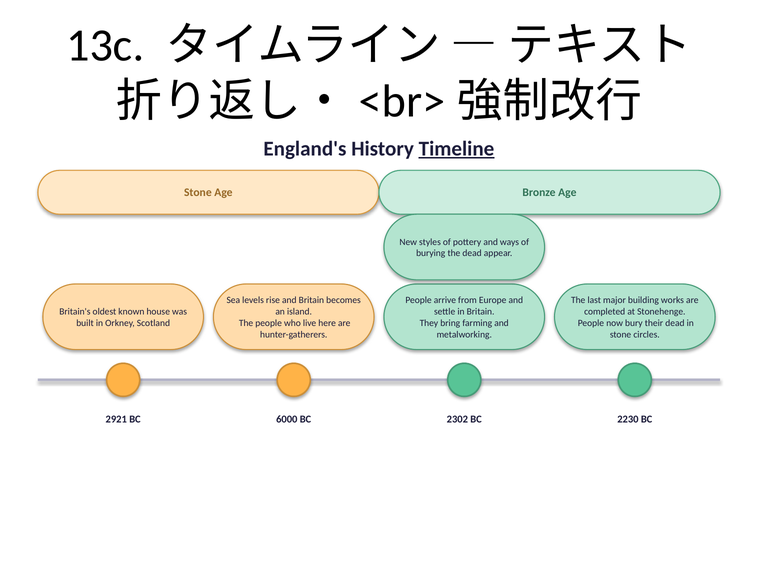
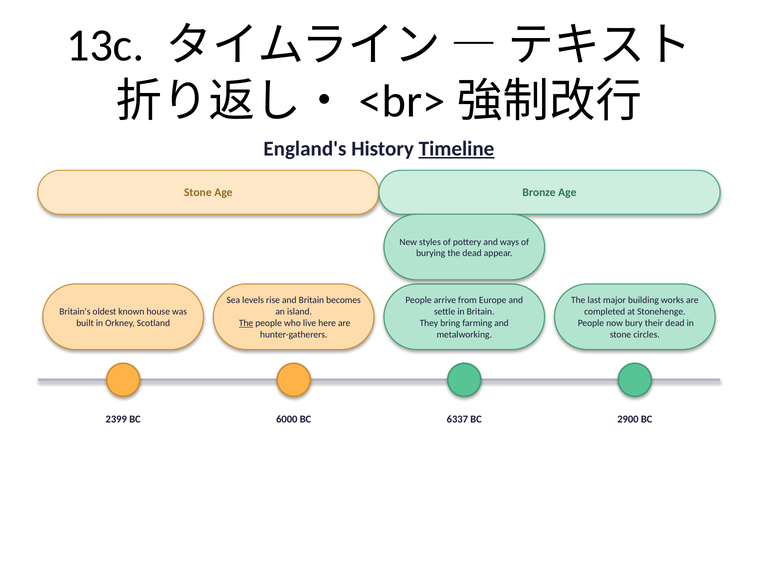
The underline: none -> present (246, 323)
2921: 2921 -> 2399 (116, 419)
2302: 2302 -> 6337 (457, 419)
2230: 2230 -> 2900 (628, 419)
